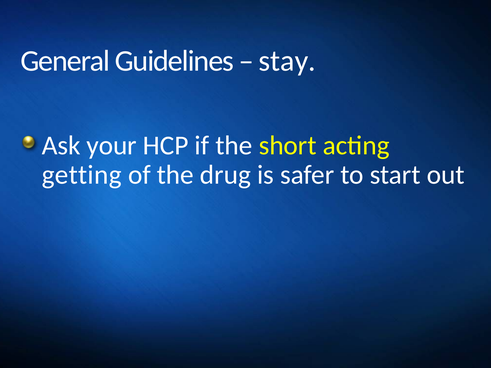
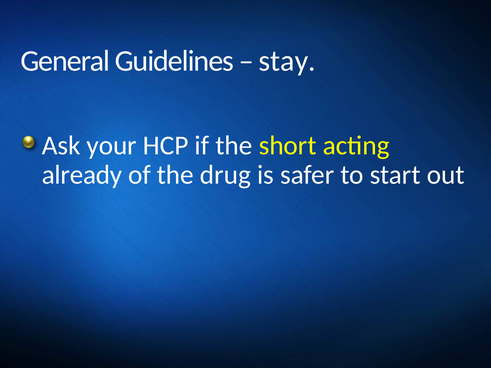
getting: getting -> already (82, 175)
